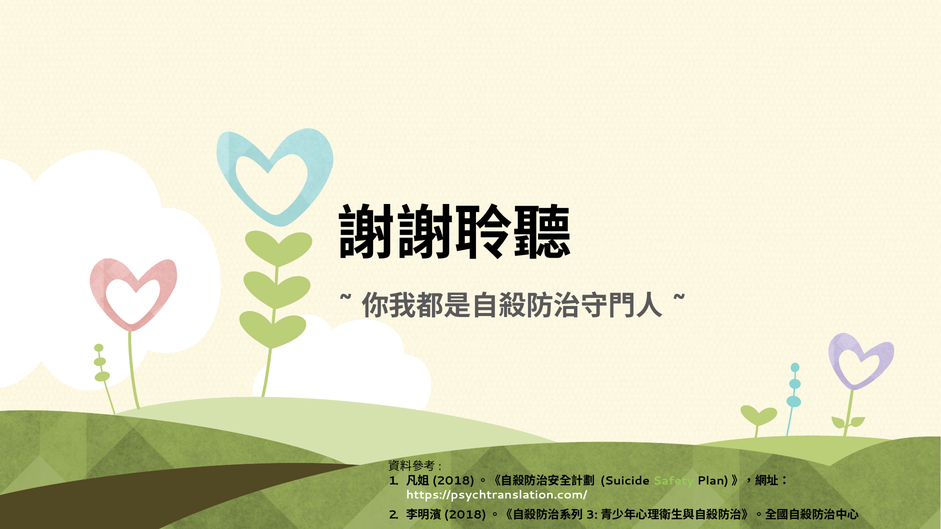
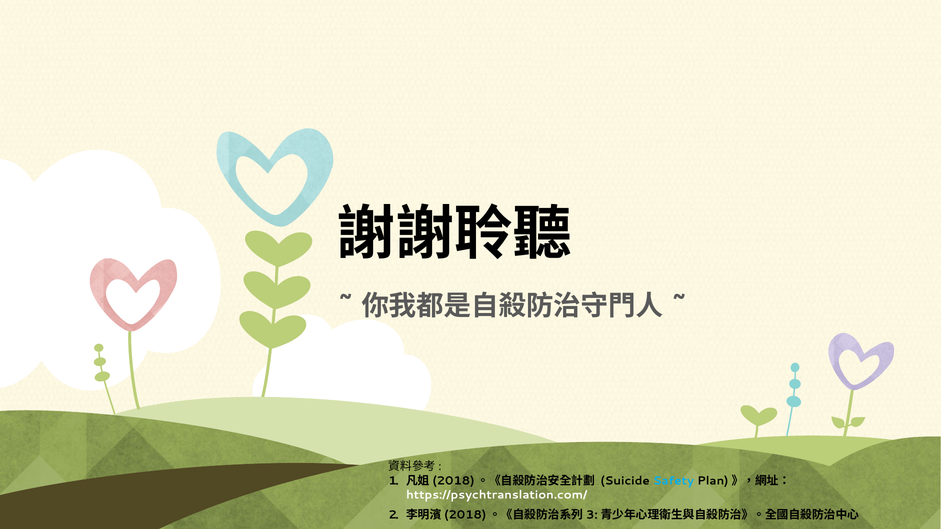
Safety colour: light green -> light blue (673, 481)
